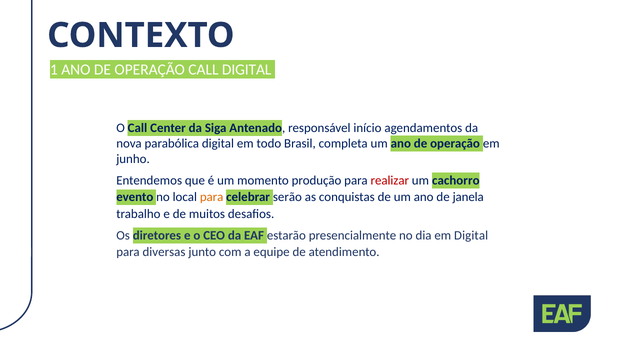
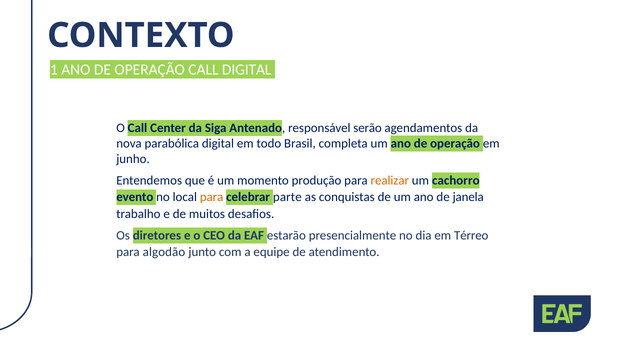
início: início -> serão (368, 128)
realizar colour: red -> orange (390, 181)
serão: serão -> parte (287, 197)
em Digital: Digital -> Térreo (471, 236)
diversas: diversas -> algodão (164, 252)
